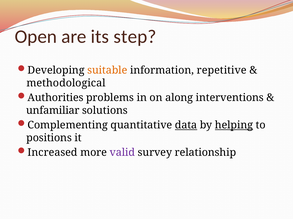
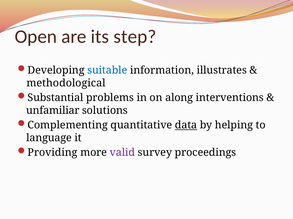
suitable colour: orange -> blue (107, 71)
repetitive: repetitive -> illustrates (222, 71)
Authorities: Authorities -> Substantial (55, 98)
helping underline: present -> none (234, 126)
positions: positions -> language (49, 138)
Increased: Increased -> Providing (53, 153)
relationship: relationship -> proceedings (205, 153)
